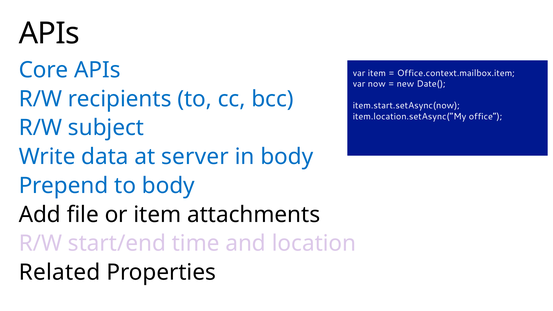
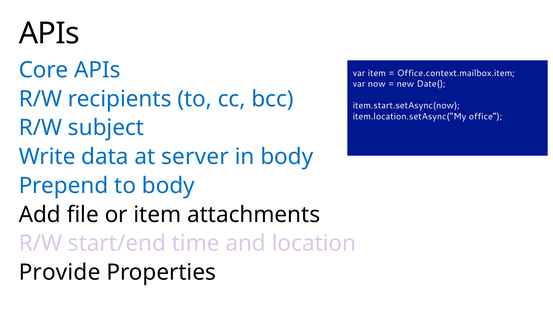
Related: Related -> Provide (60, 272)
